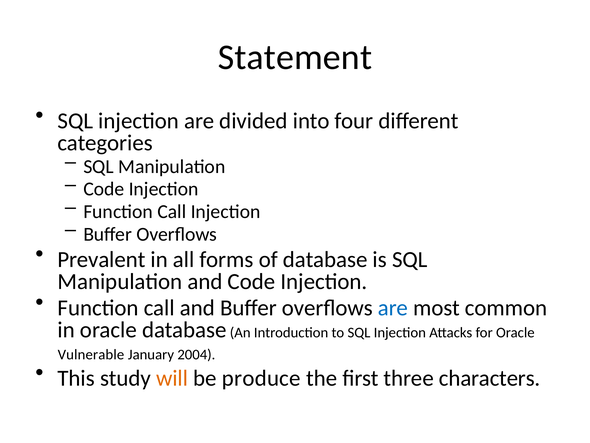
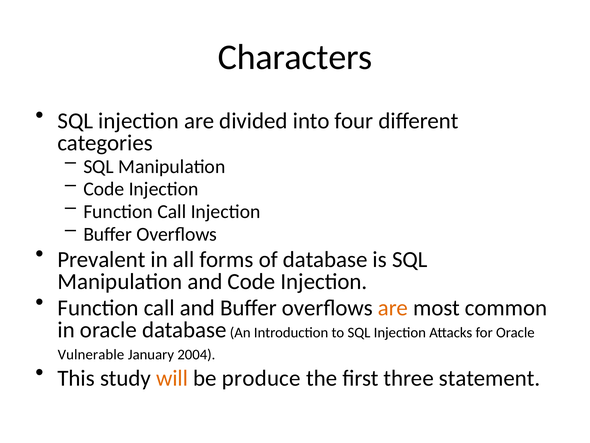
Statement: Statement -> Characters (295, 57)
are colour: blue -> orange (393, 307)
characters: characters -> statement (490, 378)
